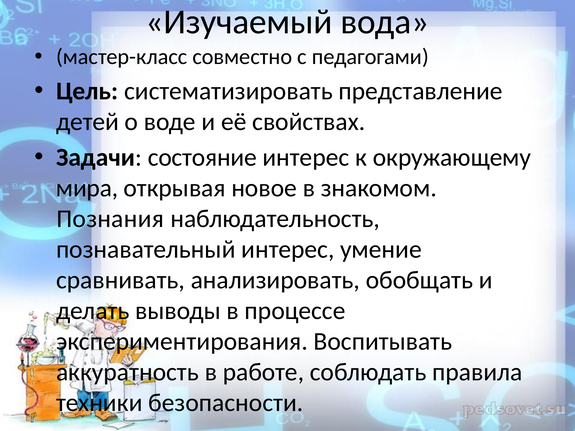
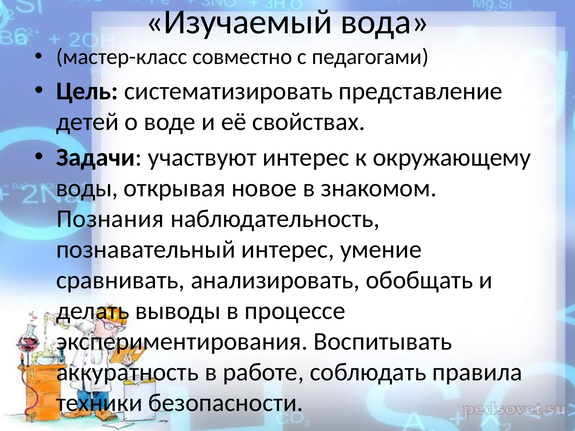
состояние: состояние -> участвуют (202, 157)
мира: мира -> воды (87, 188)
